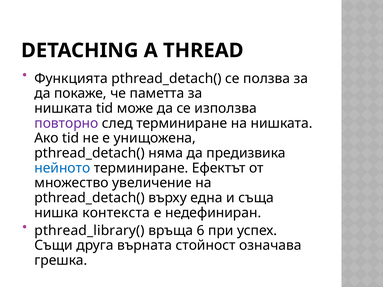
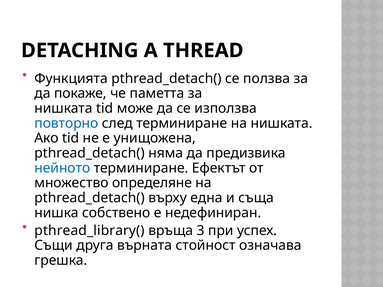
повторно colour: purple -> blue (66, 123)
увеличение: увеличение -> определяне (152, 183)
контекста: контекста -> собствено (116, 213)
6: 6 -> 3 (201, 231)
